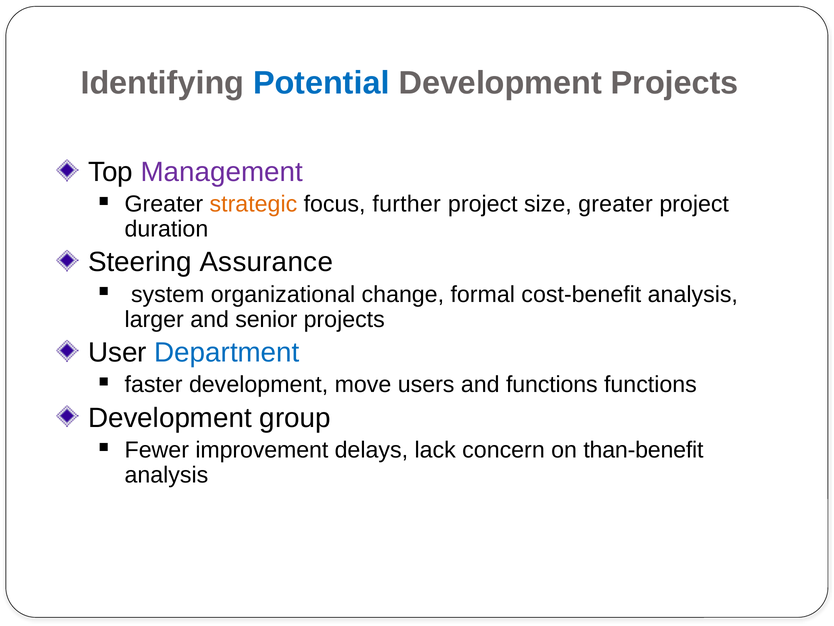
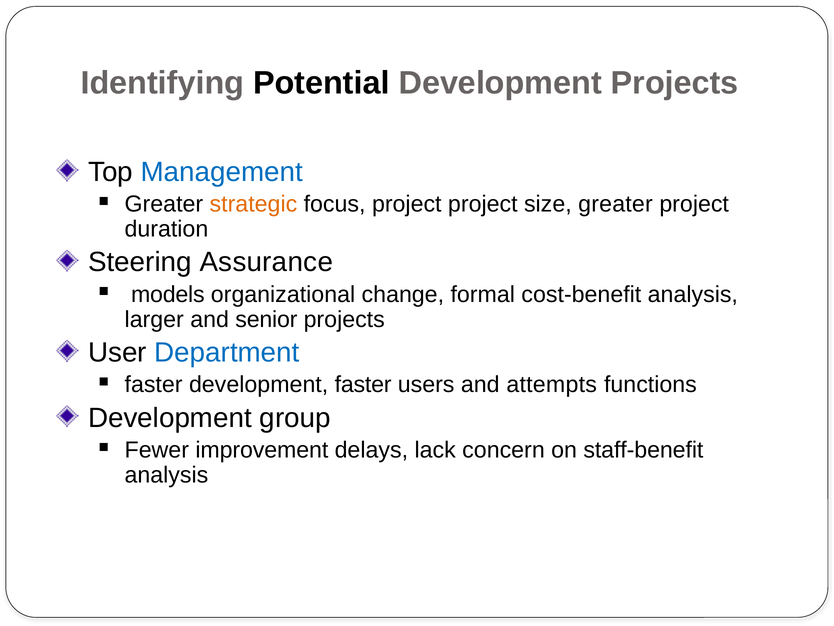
Potential colour: blue -> black (321, 83)
Management colour: purple -> blue (222, 172)
focus further: further -> project (407, 204)
system: system -> models (168, 294)
development move: move -> faster (363, 384)
and functions: functions -> attempts (552, 384)
than-benefit: than-benefit -> staff-benefit (643, 450)
